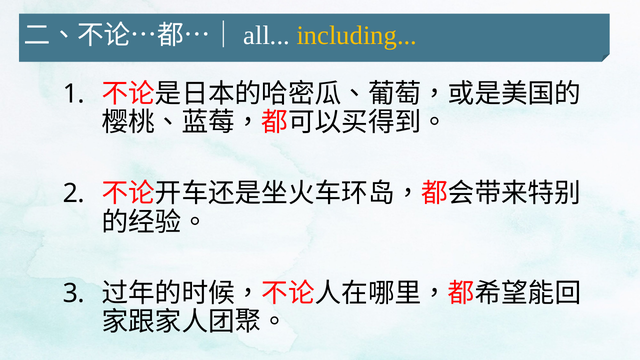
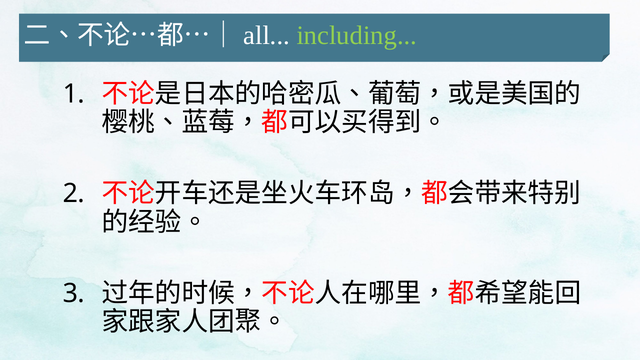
including colour: yellow -> light green (357, 35)
